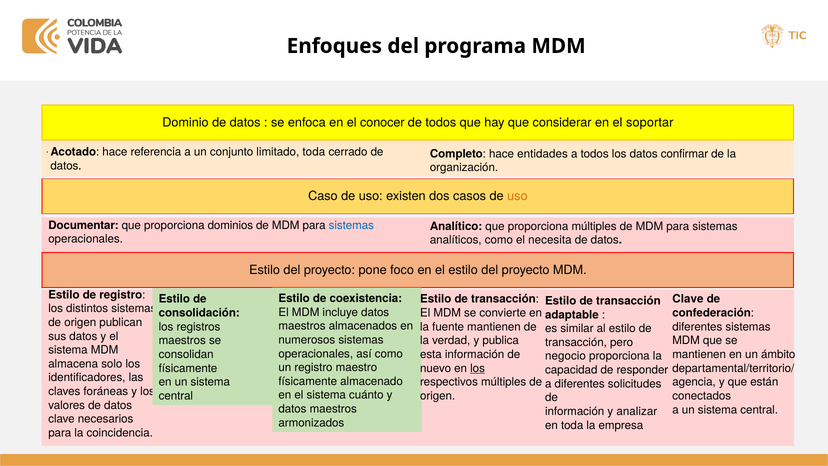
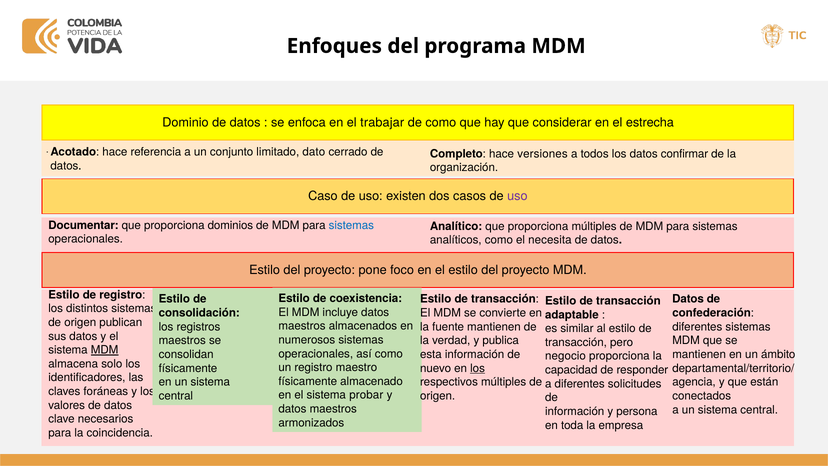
conocer: conocer -> trabajar (382, 122)
de todos: todos -> como (441, 122)
soportar: soportar -> estrecha (650, 122)
limitado toda: toda -> dato (314, 152)
entidades: entidades -> versiones (542, 154)
uso colour: orange -> purple (517, 196)
Clave: Clave -> Datos (688, 299)
MDM underline: none -> present (105, 350)
cuánto: cuánto -> probar (366, 395)
analizar: analizar -> persona (637, 411)
